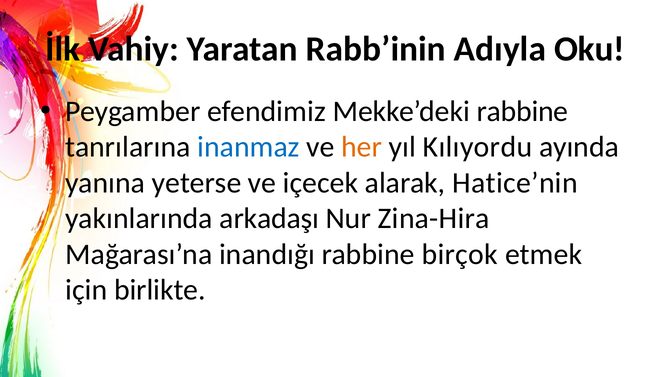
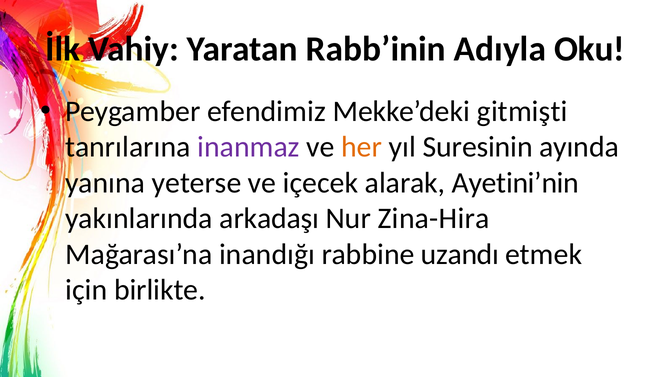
Mekke’deki rabbine: rabbine -> gitmişti (522, 111)
inanmaz colour: blue -> purple (248, 147)
Kılıyordu: Kılıyordu -> Suresinin (478, 147)
Hatice’nin: Hatice’nin -> Ayetini’nin (515, 183)
birçok: birçok -> uzandı (460, 255)
